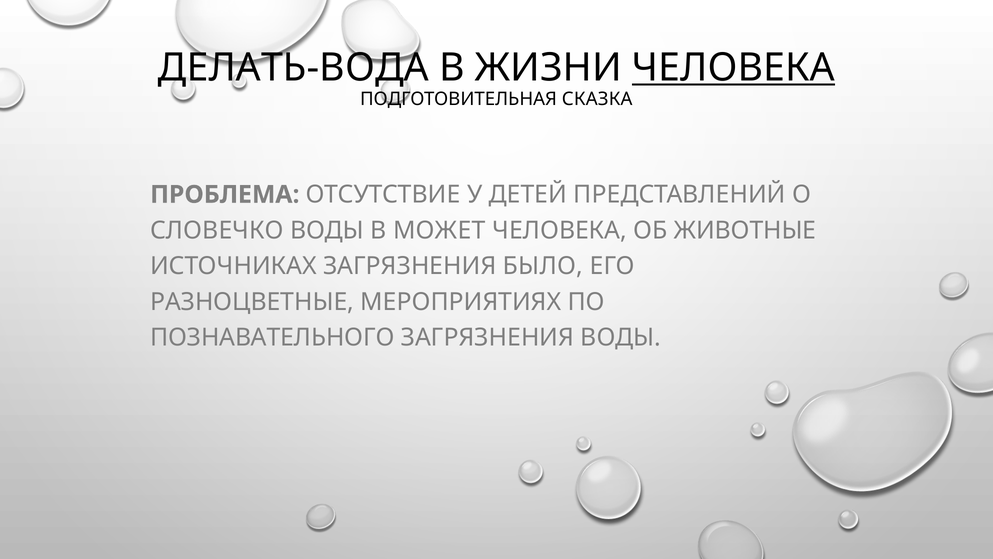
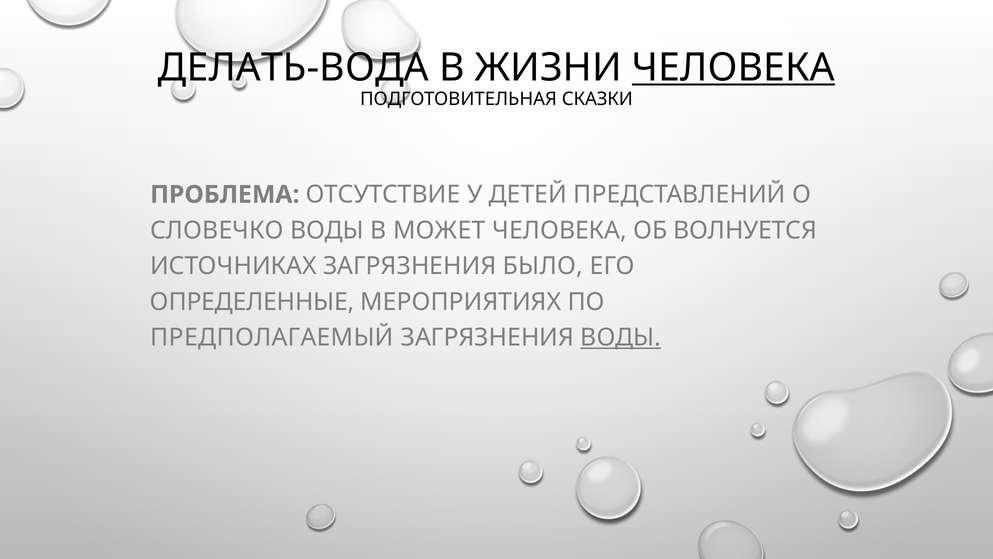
СКАЗКА: СКАЗКА -> СКАЗКИ (597, 99)
ЖИВОТНЫЕ: ЖИВОТНЫЕ -> ВОЛНУЕТСЯ (745, 230)
РАЗНОЦВЕТНЫЕ: РАЗНОЦВЕТНЫЕ -> ОПРЕДЕЛЕННЫЕ (252, 302)
ПОЗНАВАТЕЛЬНОГО: ПОЗНАВАТЕЛЬНОГО -> ПРЕДПОЛАГАЕМЫЙ (272, 337)
ВОДЫ underline: none -> present (621, 337)
